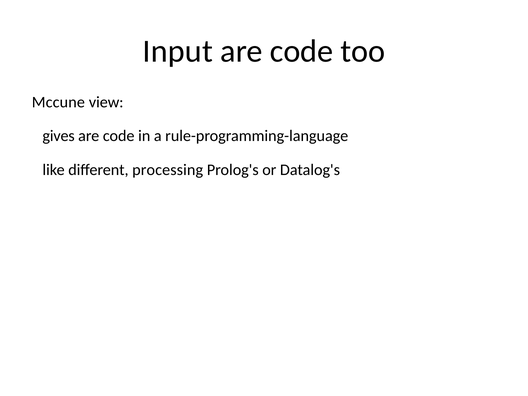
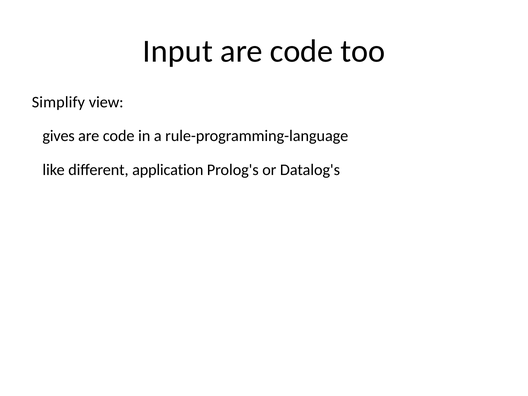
Mccune: Mccune -> Simplify (58, 102)
processing: processing -> application (168, 170)
